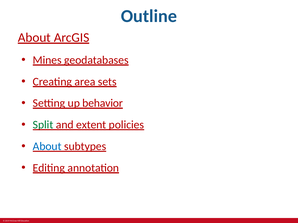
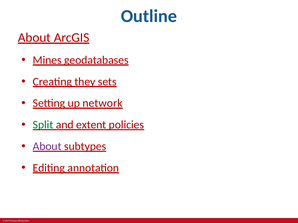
area: area -> they (85, 82)
behavior: behavior -> network (103, 103)
About colour: blue -> purple (47, 147)
